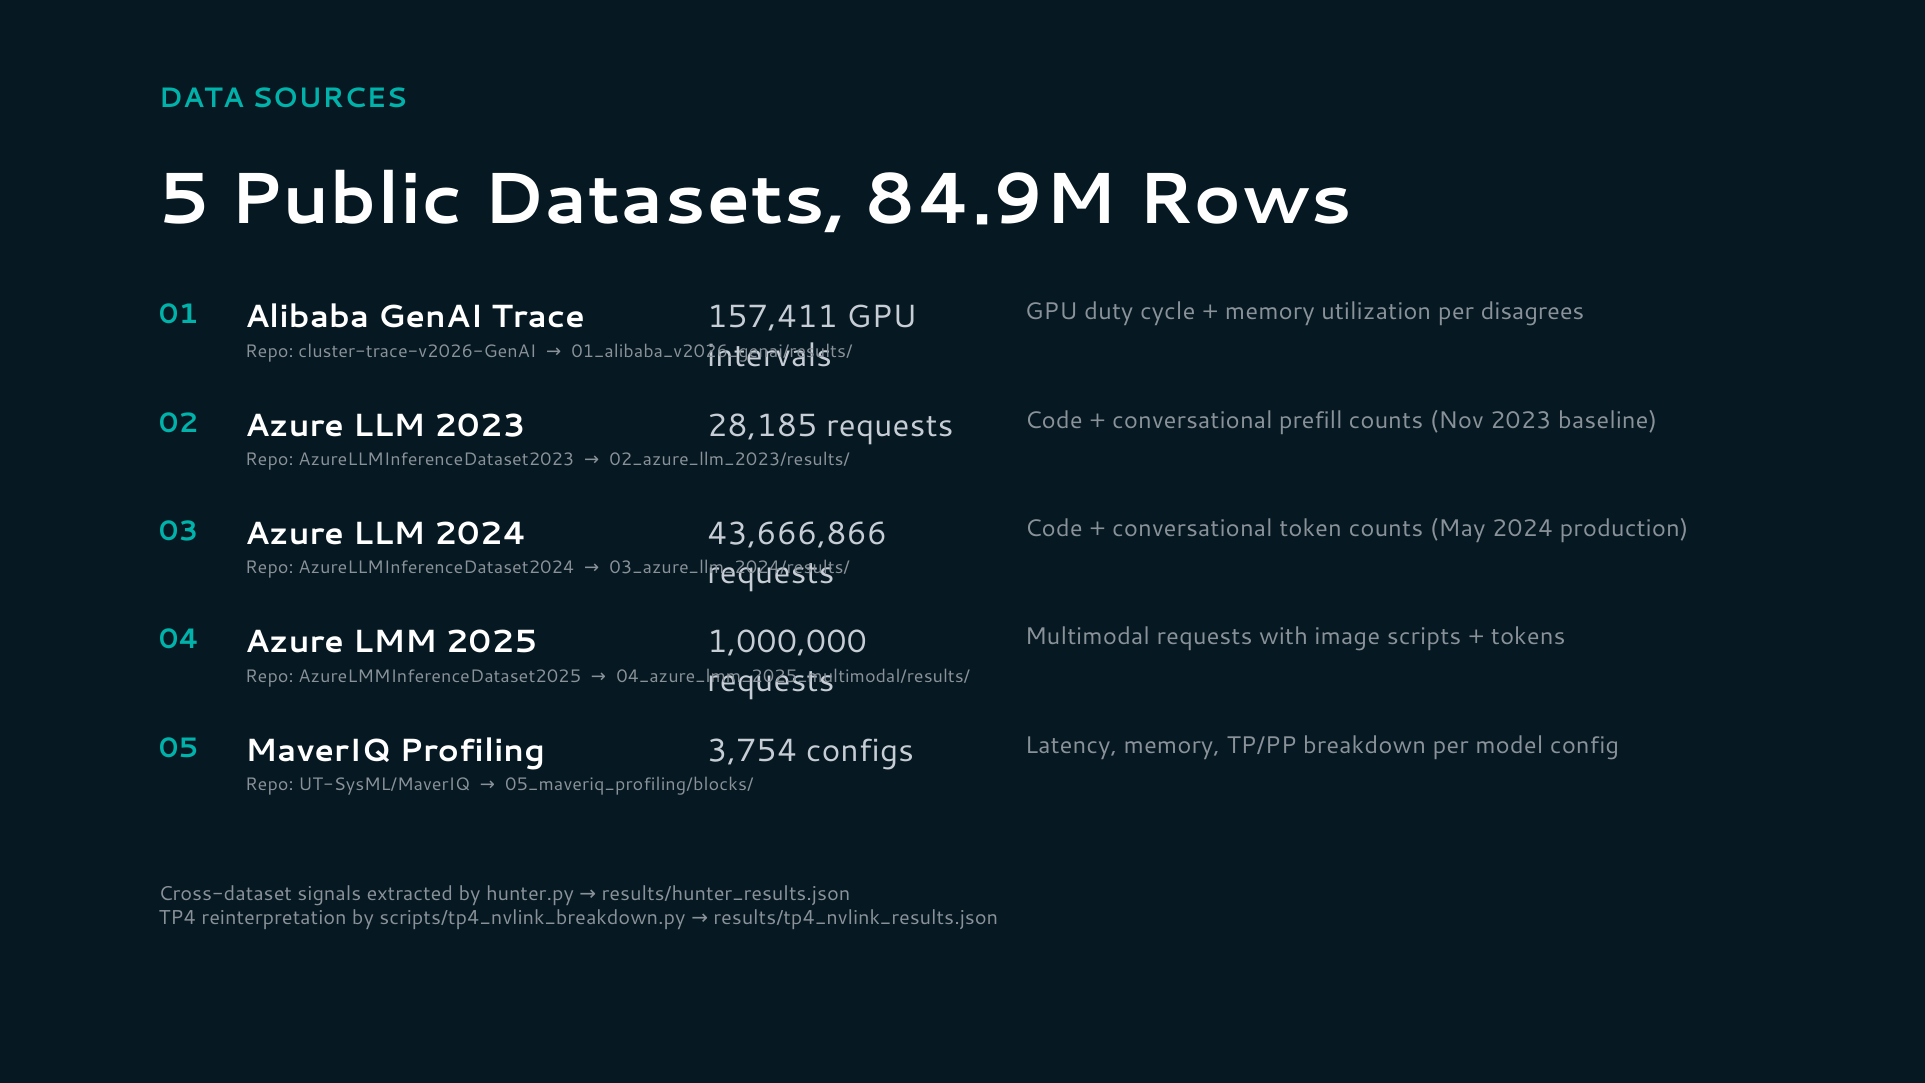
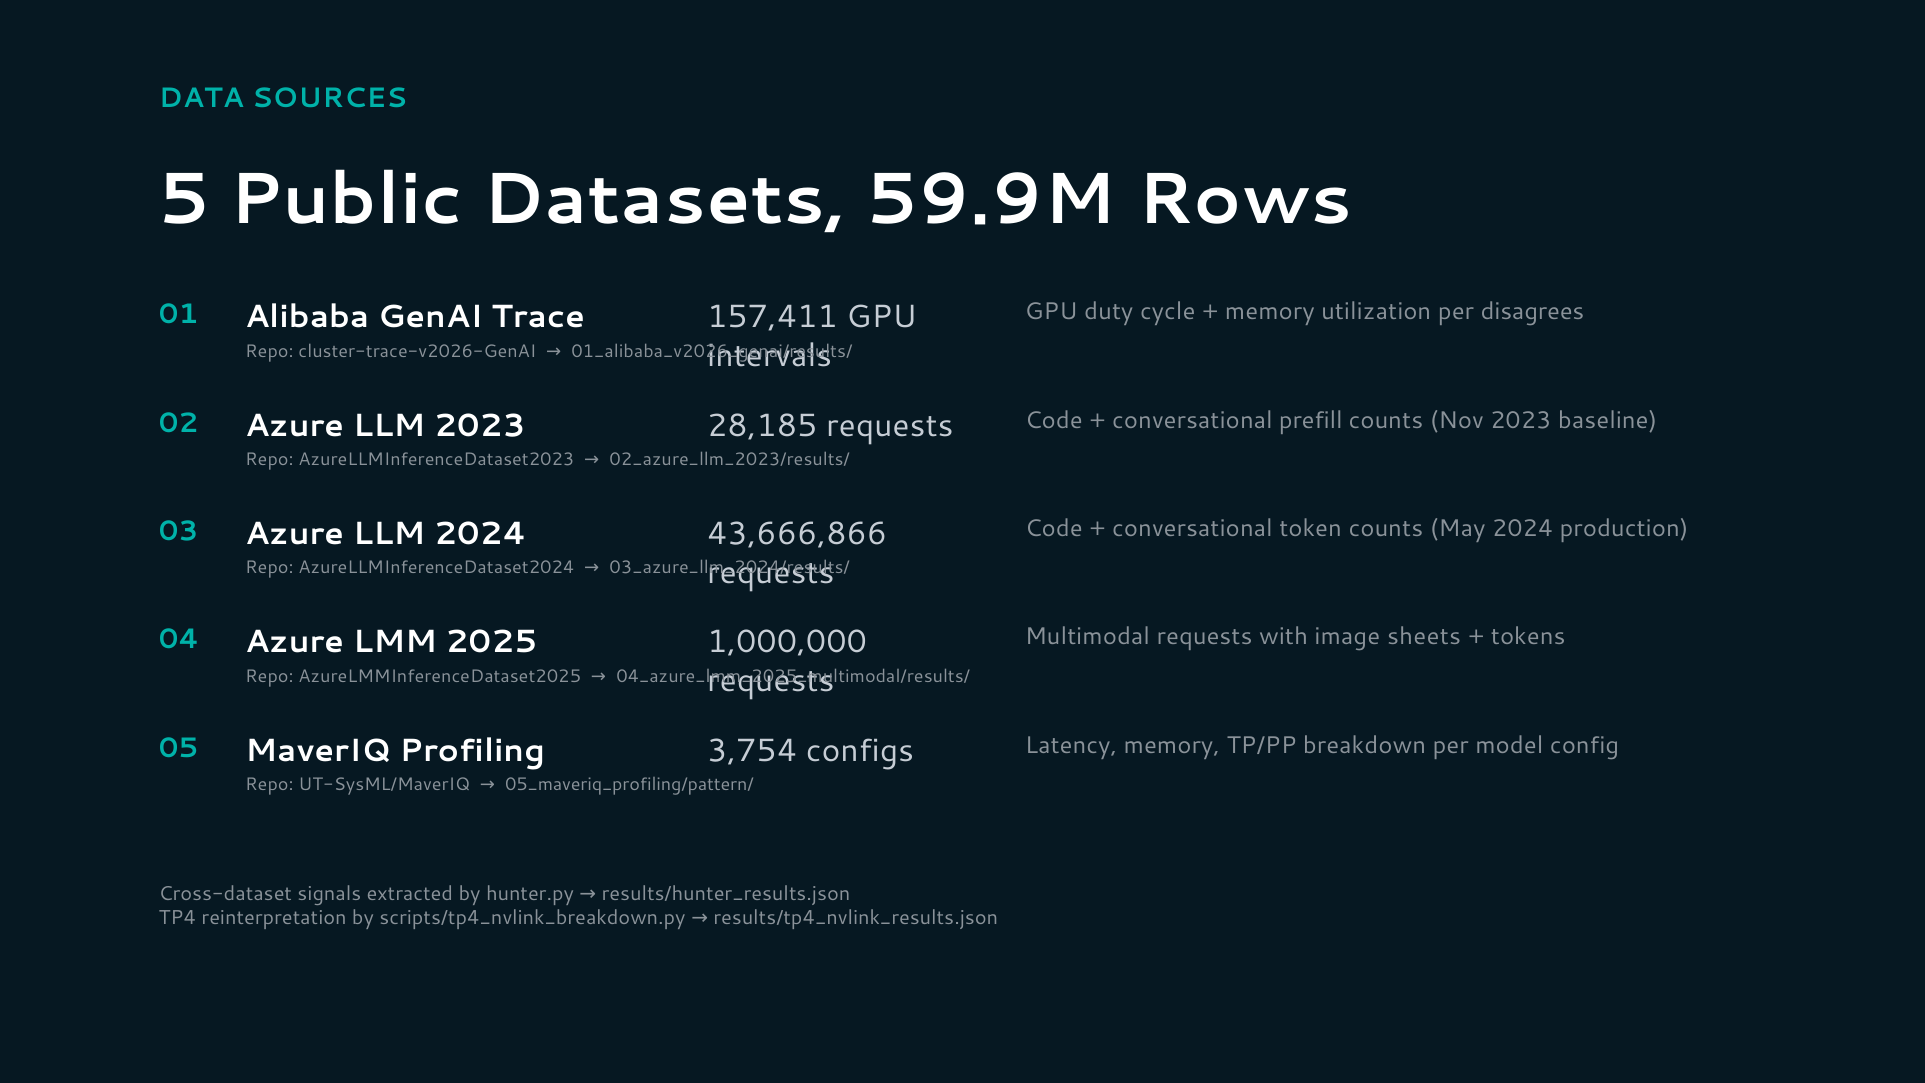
84.9M: 84.9M -> 59.9M (991, 200)
scripts: scripts -> sheets (1424, 637)
05_maveriq_profiling/blocks/: 05_maveriq_profiling/blocks/ -> 05_maveriq_profiling/pattern/ (629, 784)
